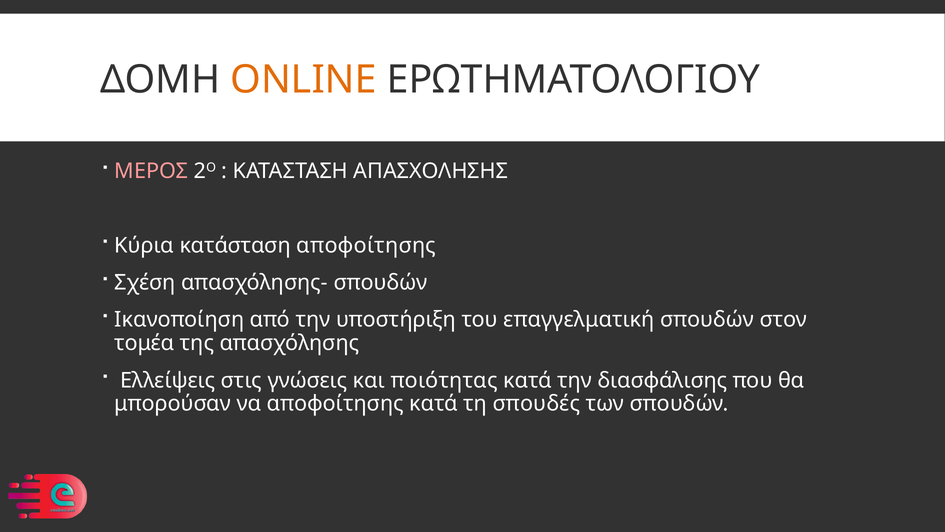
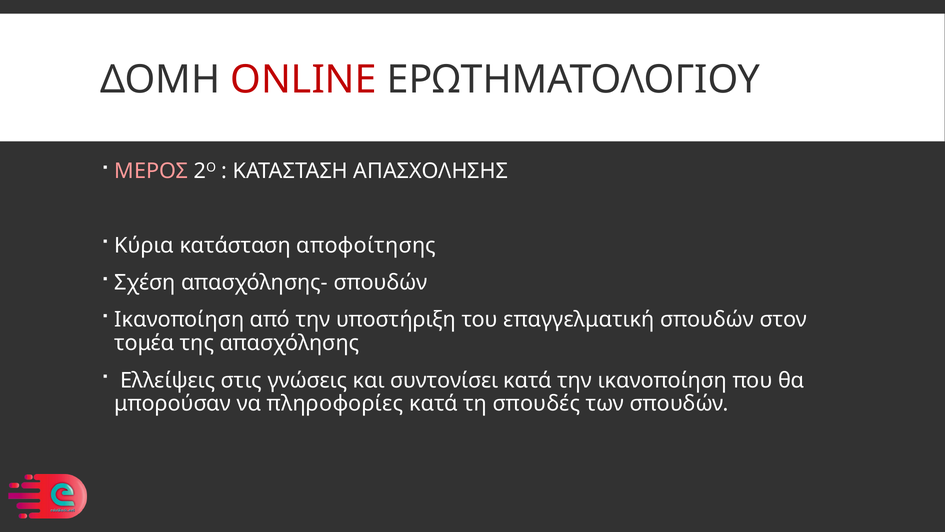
ONLINE colour: orange -> red (304, 80)
ποιότητας: ποιότητας -> συντονίσει (444, 380)
την διασφάλισης: διασφάλισης -> ικανοποίηση (662, 380)
να αποφοίτησης: αποφοίτησης -> πληροφορίες (335, 403)
